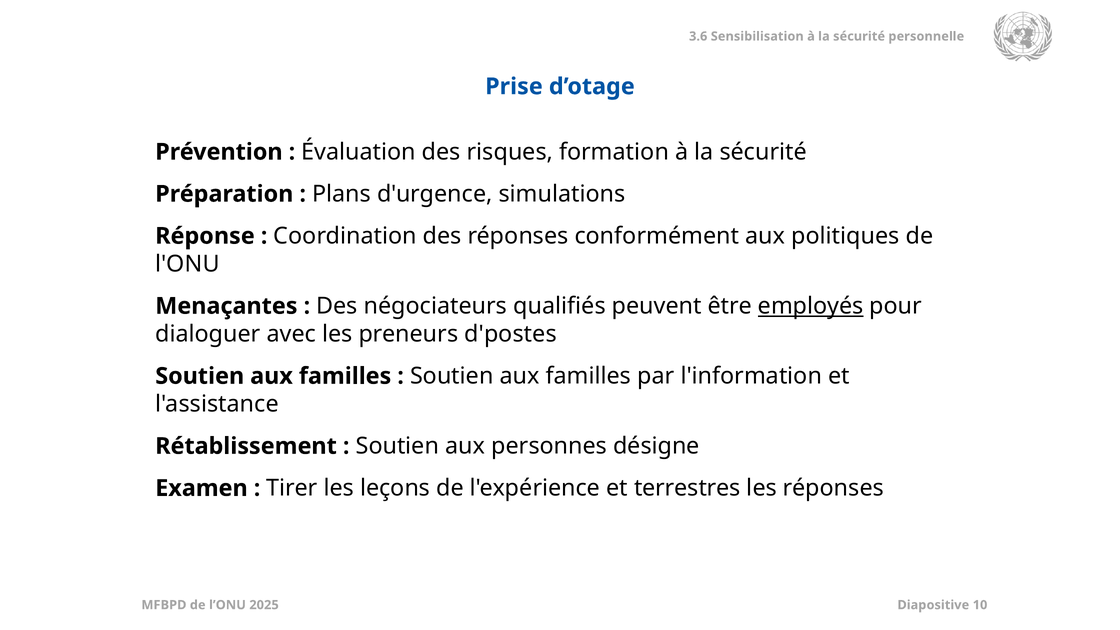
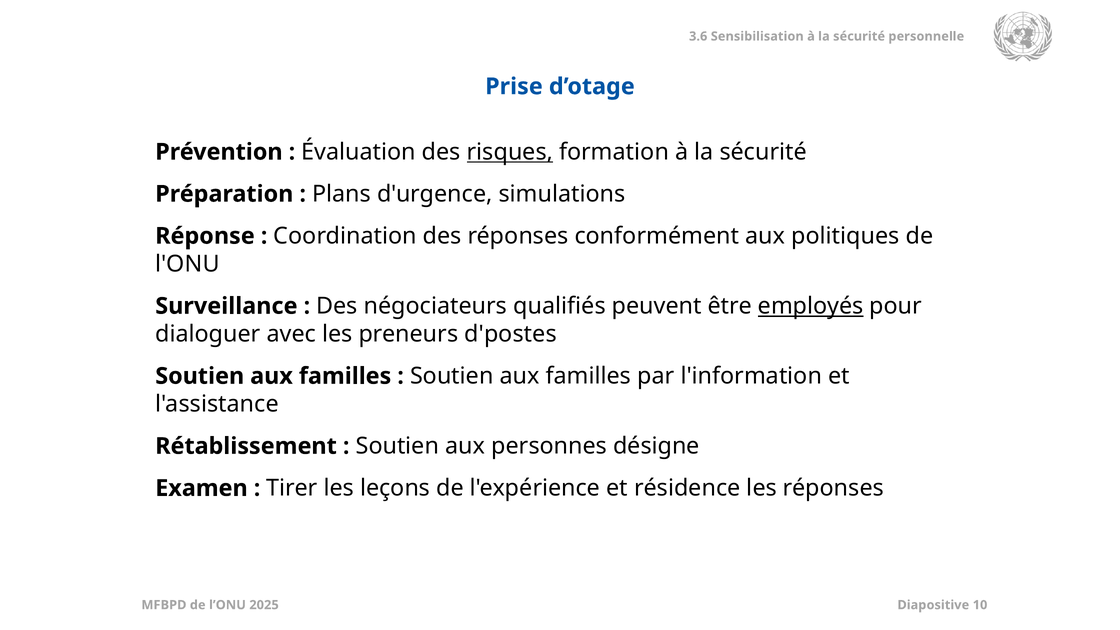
risques underline: none -> present (510, 152)
Menaçantes: Menaçantes -> Surveillance (226, 306)
terrestres: terrestres -> résidence (687, 488)
